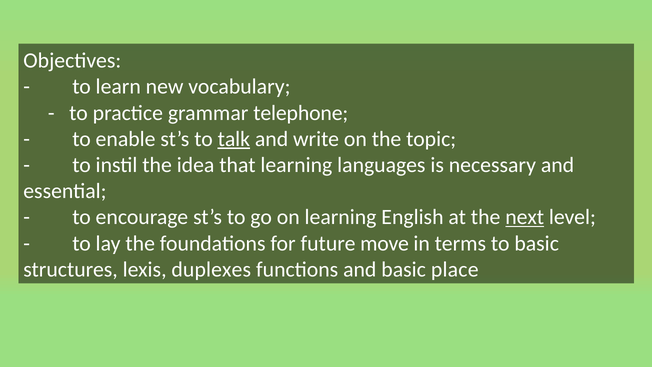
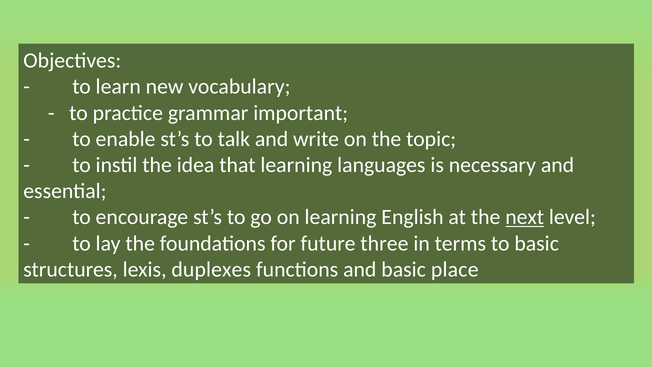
telephone: telephone -> important (301, 113)
talk underline: present -> none (234, 139)
move: move -> three (384, 243)
